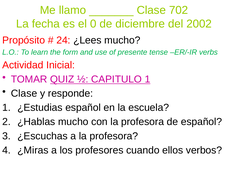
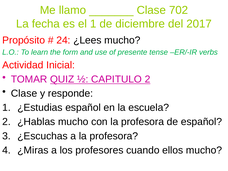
el 0: 0 -> 1 (93, 24)
2002: 2002 -> 2017 (199, 24)
CAPITULO 1: 1 -> 2 (147, 79)
ellos verbos: verbos -> mucho (204, 150)
